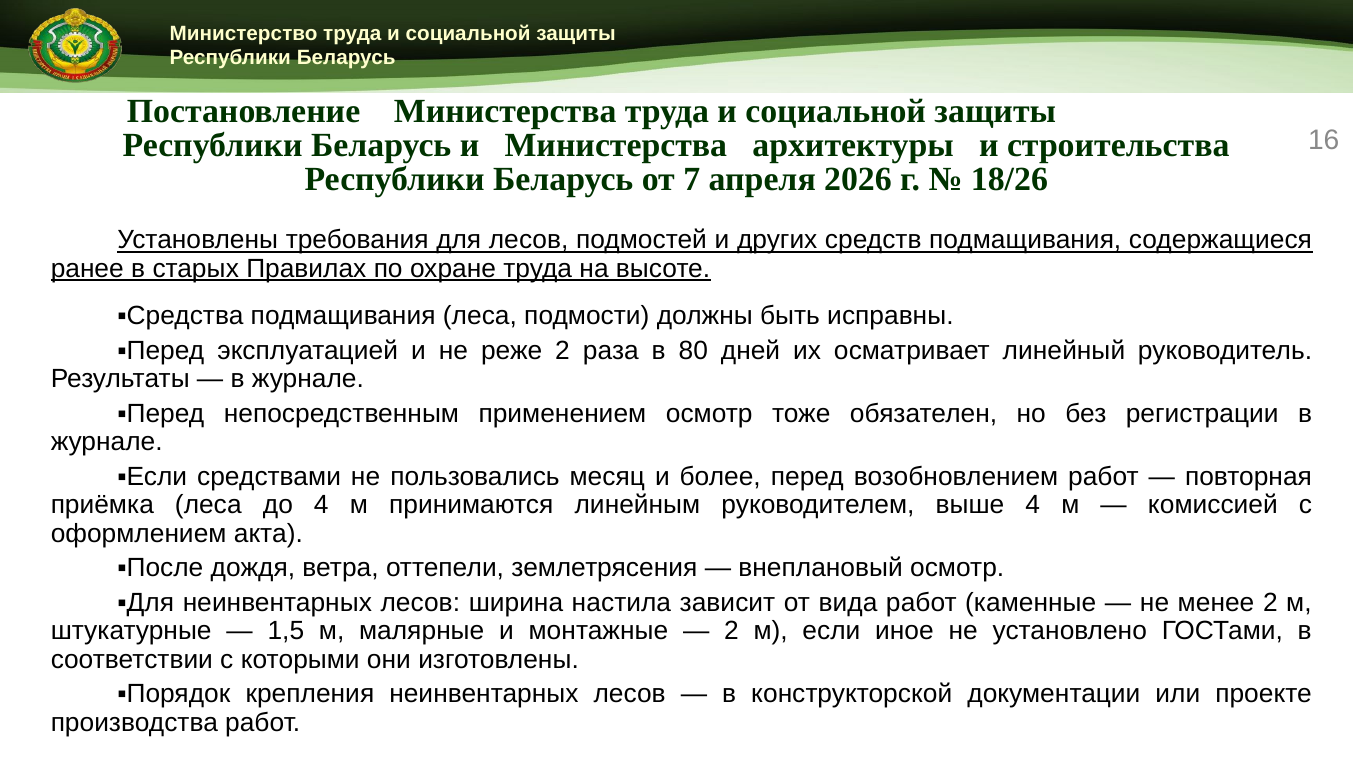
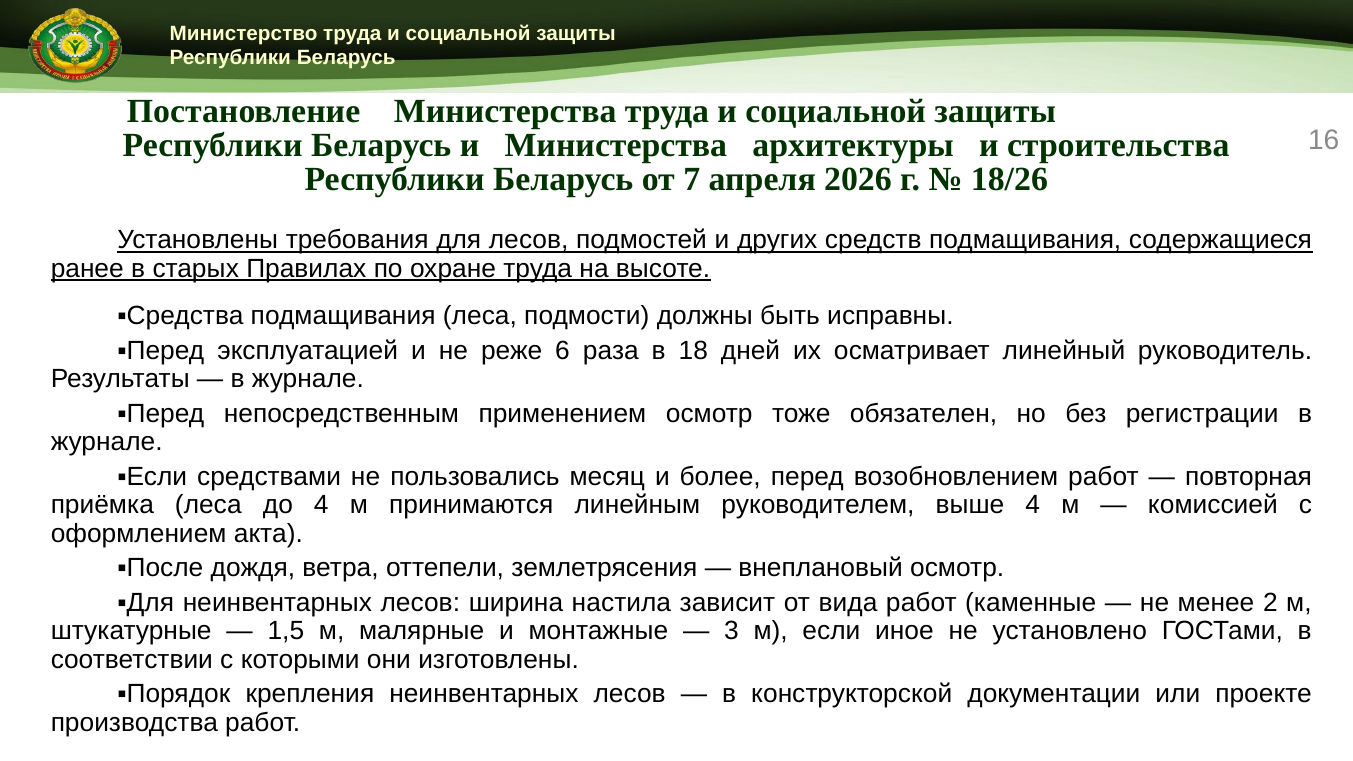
реже 2: 2 -> 6 (563, 351)
80: 80 -> 18 (693, 351)
2: 2 -> 3 (731, 631)
